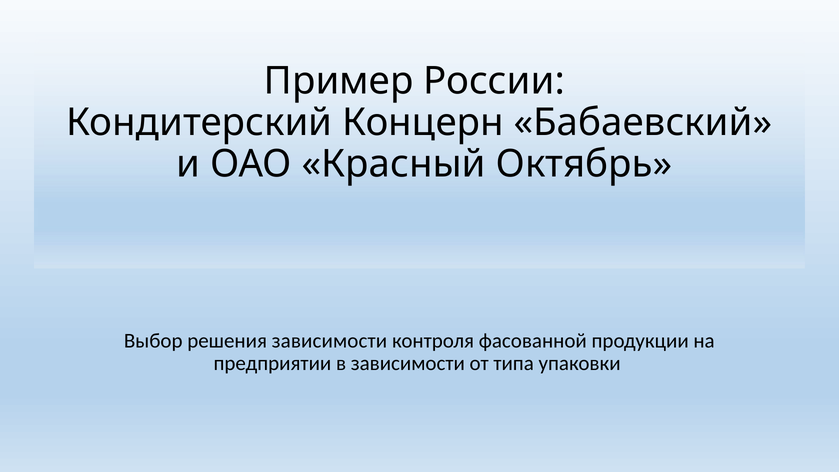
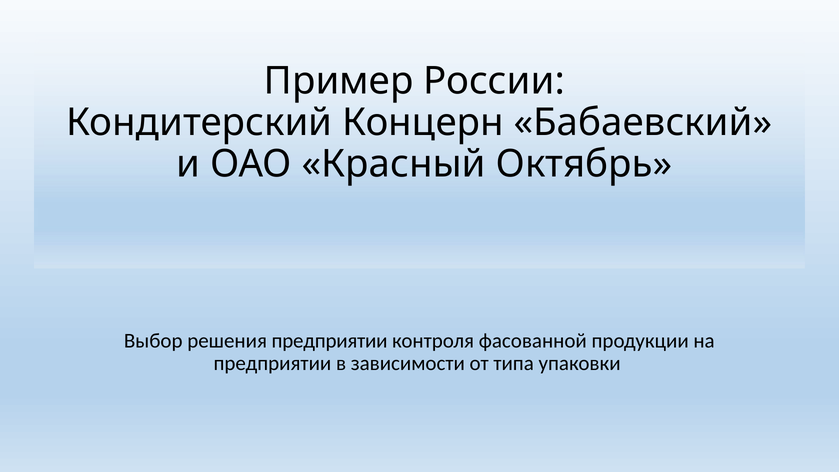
решения зависимости: зависимости -> предприятии (330, 341)
